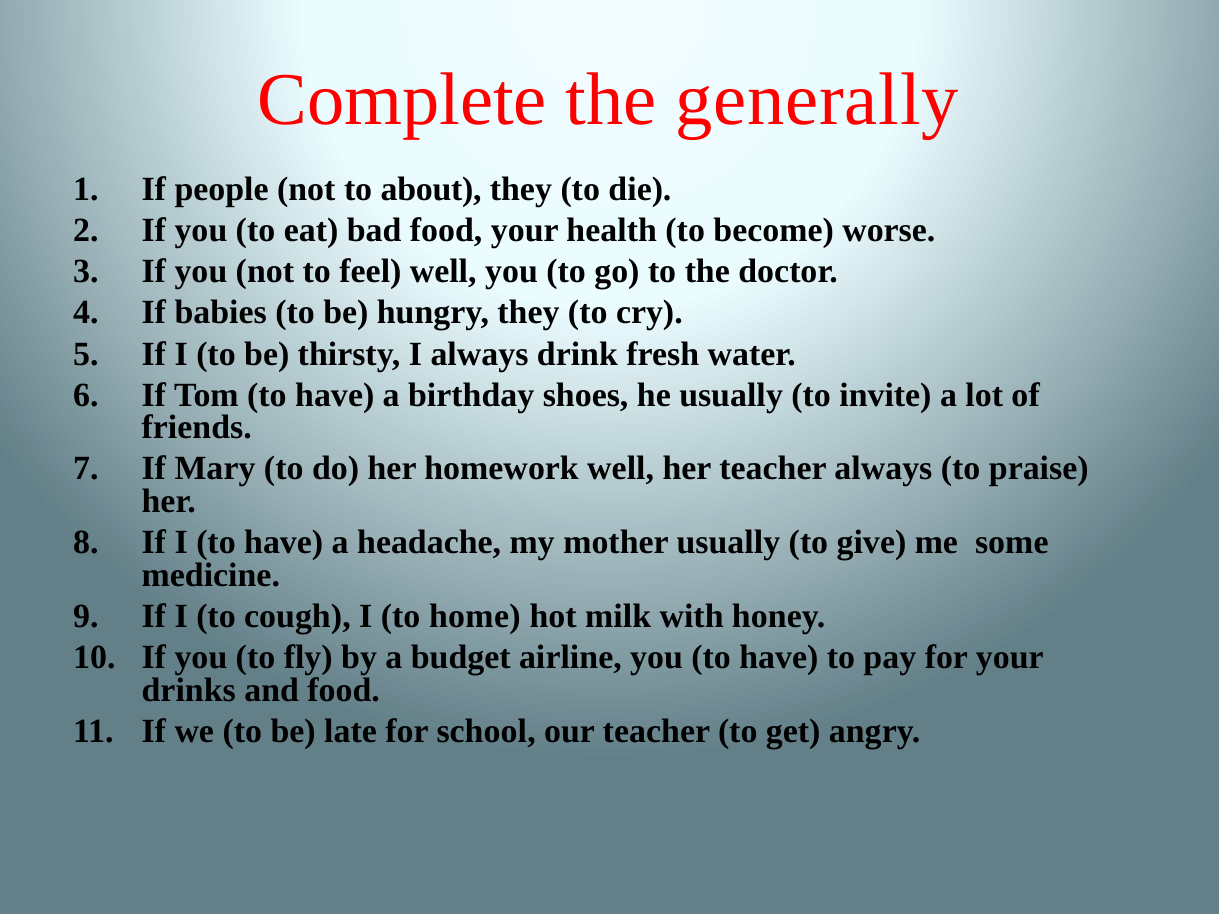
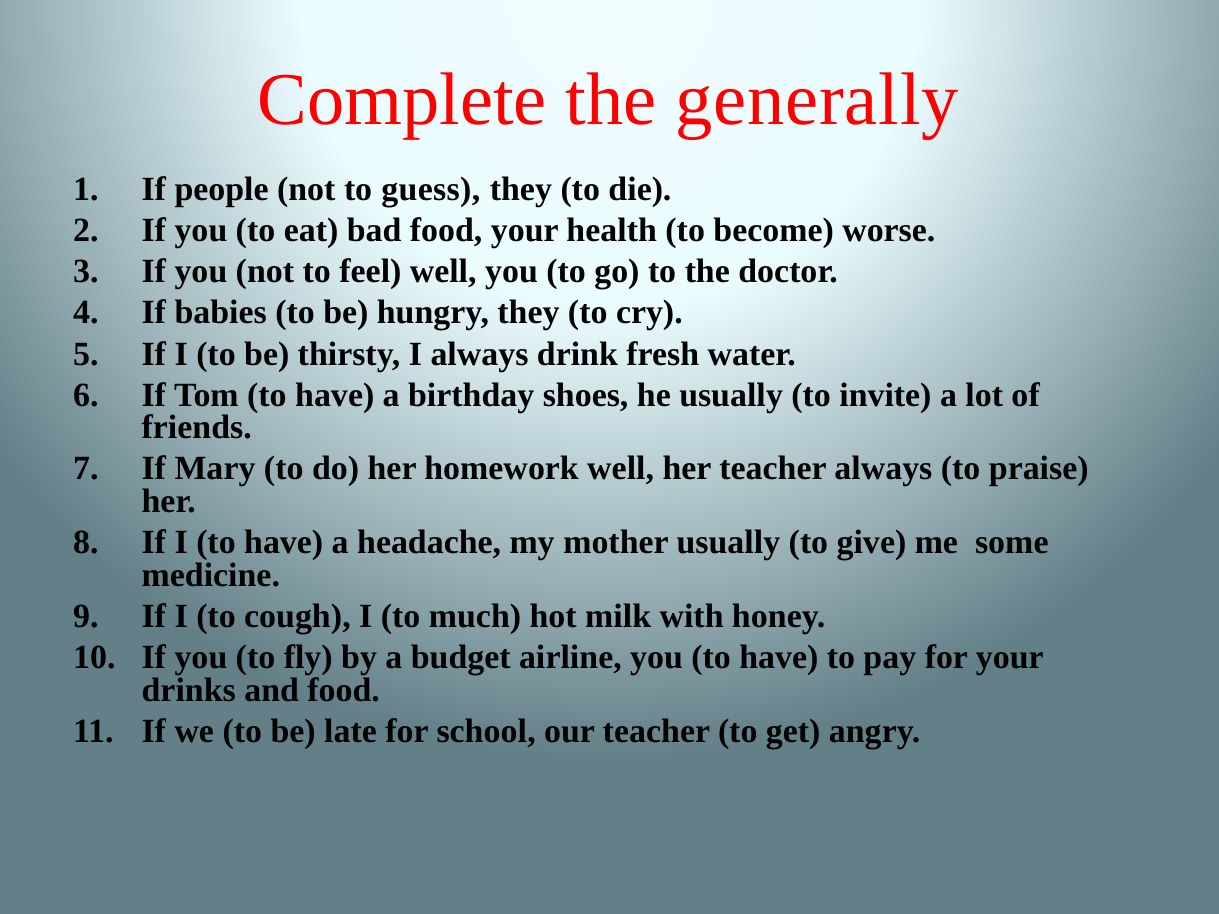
about: about -> guess (431, 189)
home: home -> much (475, 616)
